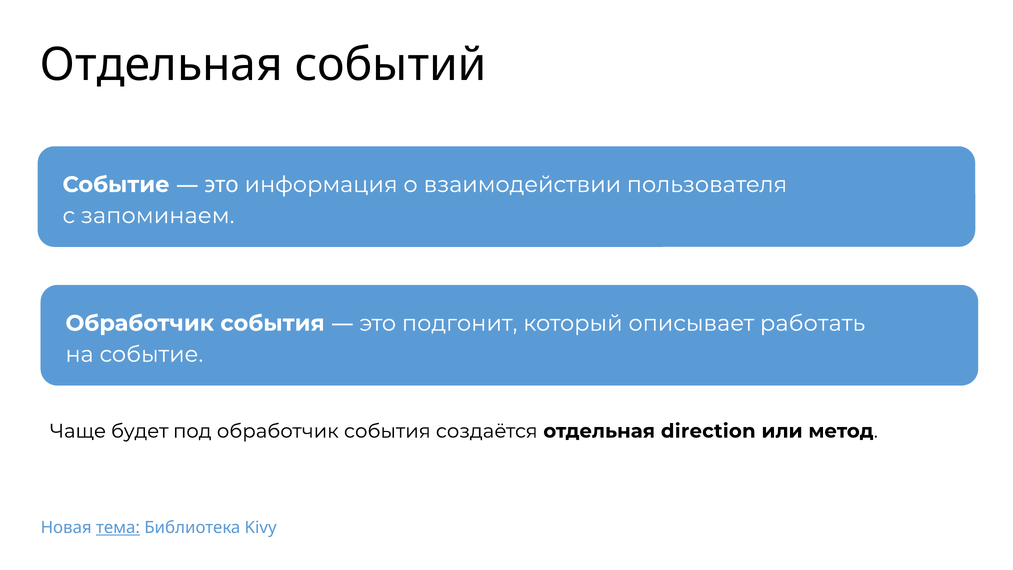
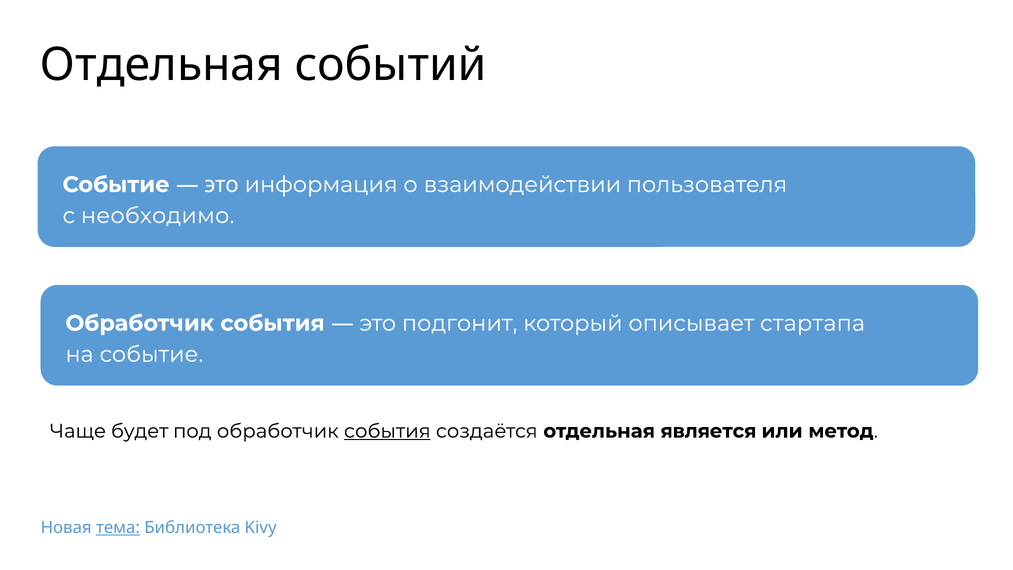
запоминаем: запоминаем -> необходимо (158, 216)
работать: работать -> стартапа (812, 323)
события underline: none -> present (387, 431)
direction: direction -> является (708, 431)
